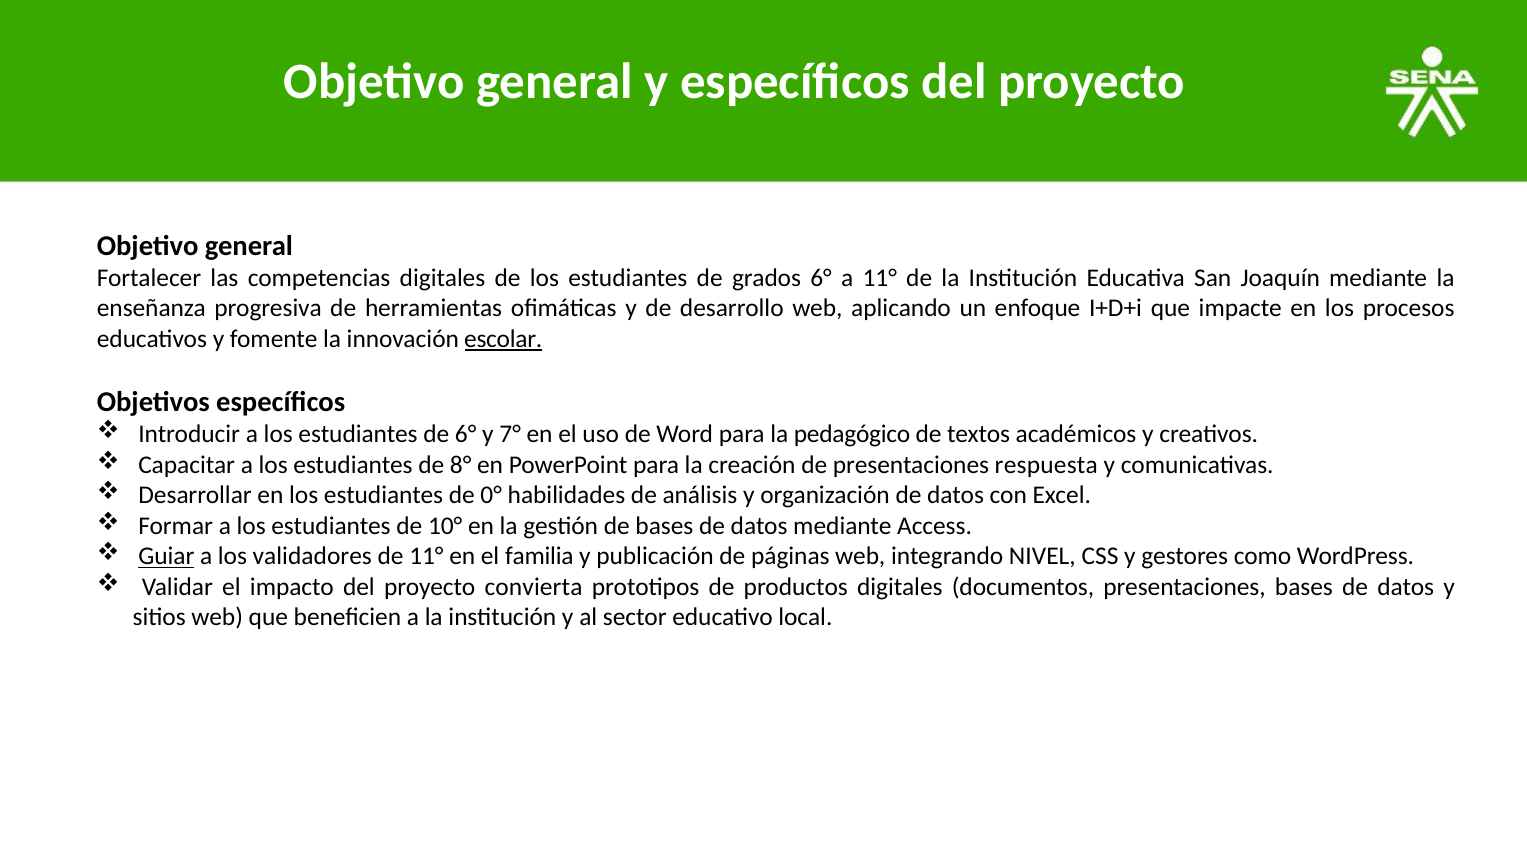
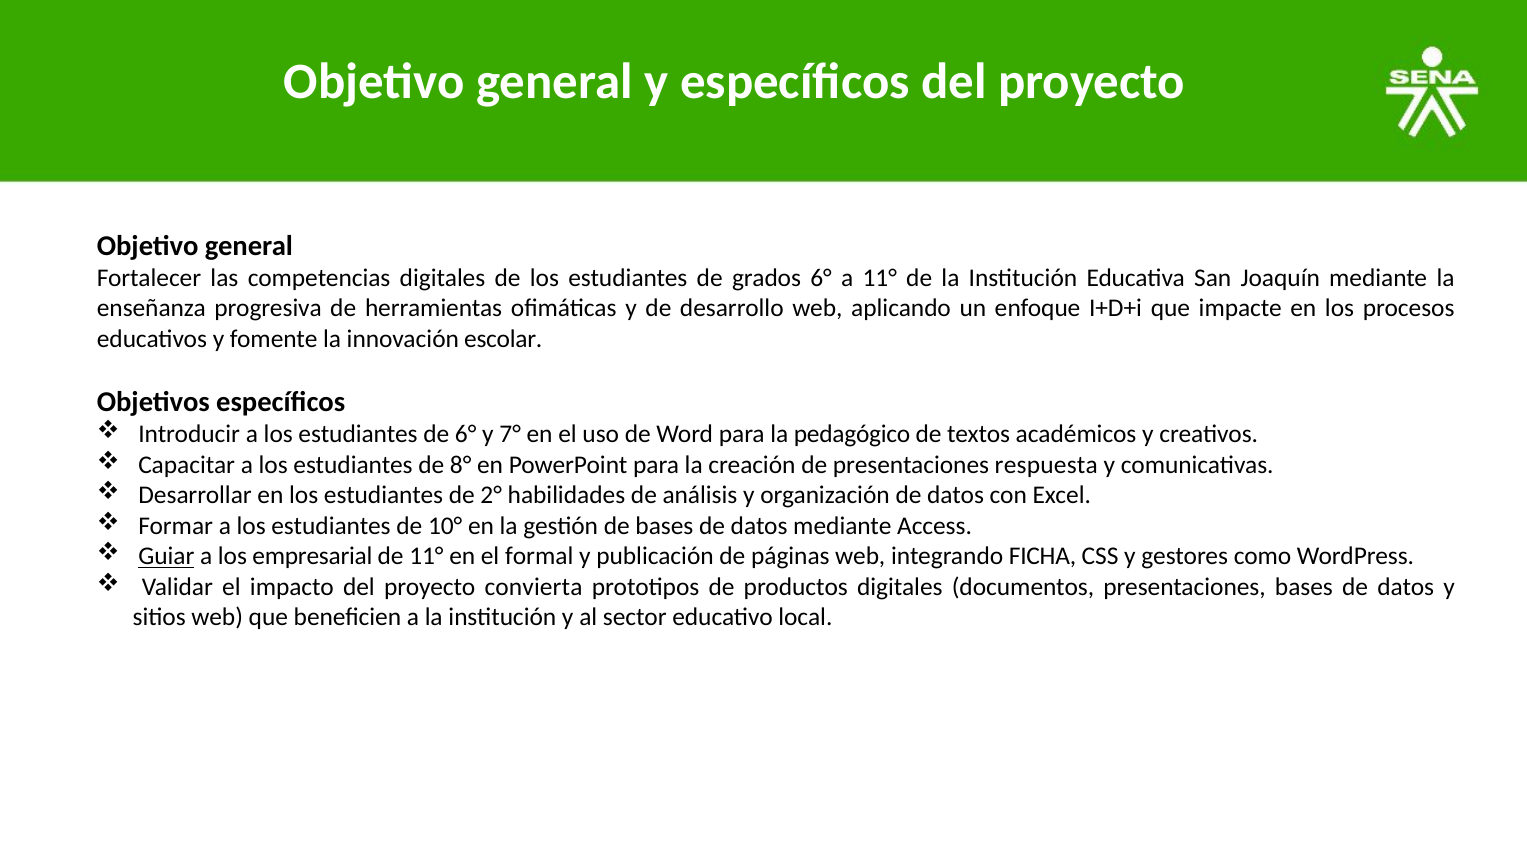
escolar underline: present -> none (503, 339)
0°: 0° -> 2° (491, 495)
validadores: validadores -> empresarial (312, 556)
familia: familia -> formal (539, 556)
NIVEL: NIVEL -> FICHA (1043, 556)
